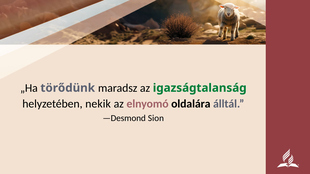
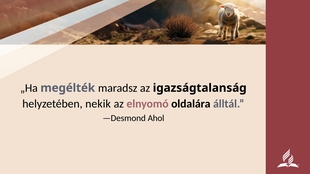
törődünk: törődünk -> megélték (68, 88)
igazságtalanság colour: green -> black (200, 88)
Sion: Sion -> Ahol (156, 118)
